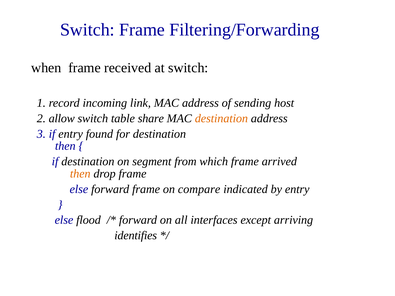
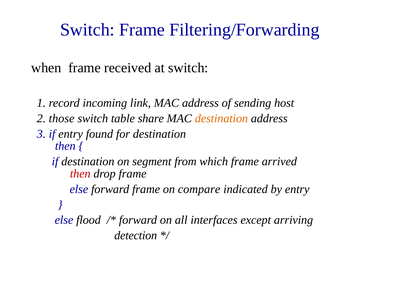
allow: allow -> those (62, 118)
then colour: orange -> red (80, 174)
identifies: identifies -> detection (136, 236)
